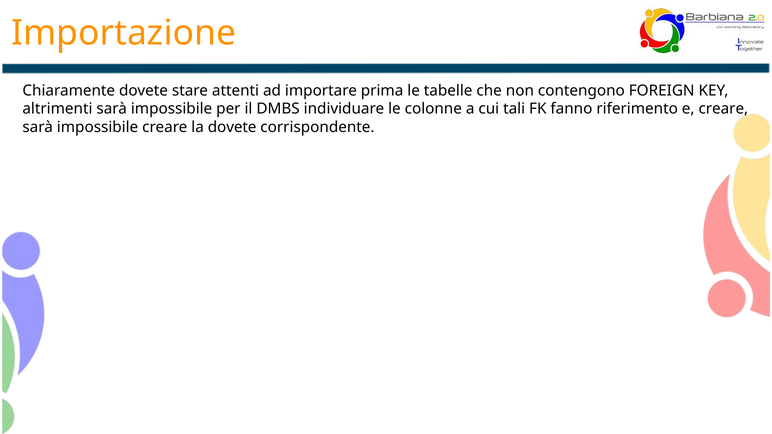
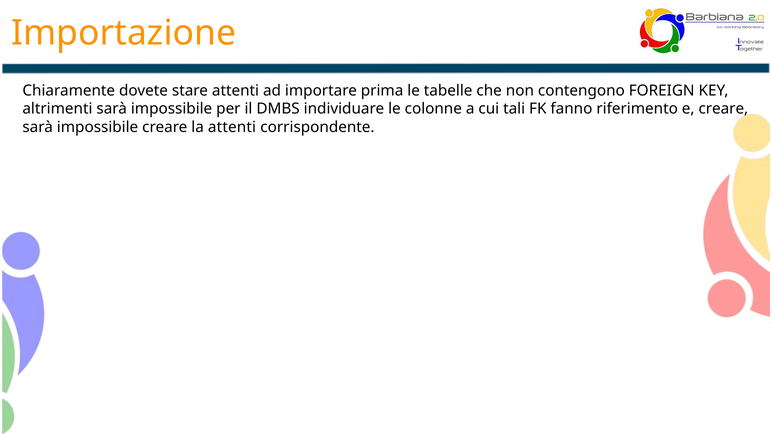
la dovete: dovete -> attenti (232, 127)
